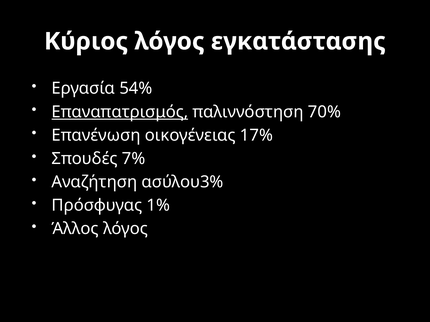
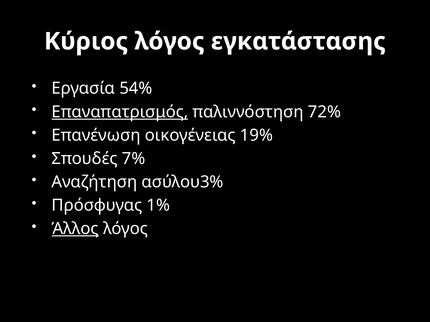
70%: 70% -> 72% (324, 112)
17%: 17% -> 19% (256, 135)
Άλλος underline: none -> present (75, 229)
